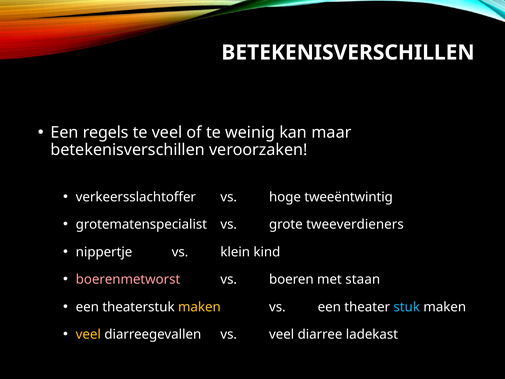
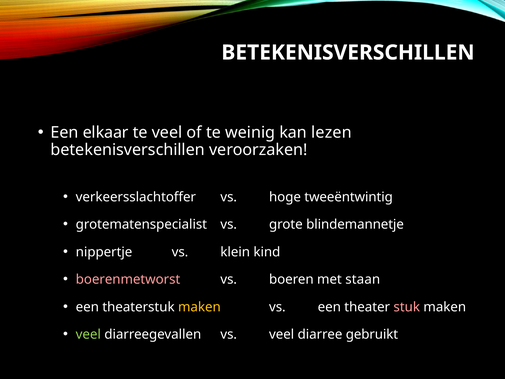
regels: regels -> elkaar (106, 132)
maar: maar -> lezen (331, 132)
tweeverdieners: tweeverdieners -> blindemannetje (355, 224)
stuk colour: light blue -> pink (407, 307)
veel colour: yellow -> light green (88, 334)
ladekast: ladekast -> gebruikt (372, 334)
